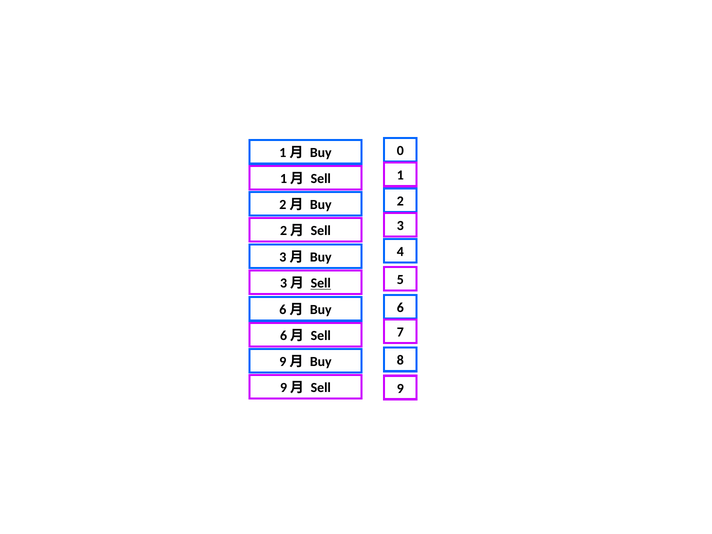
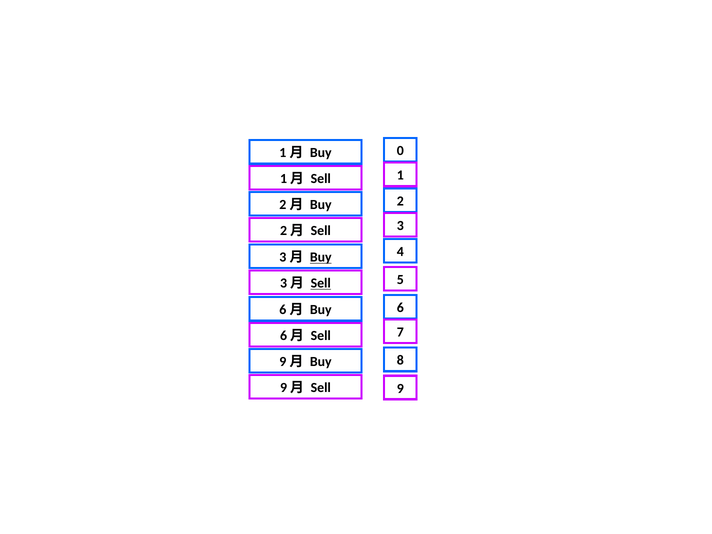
Buy underline: none -> present (321, 257)
